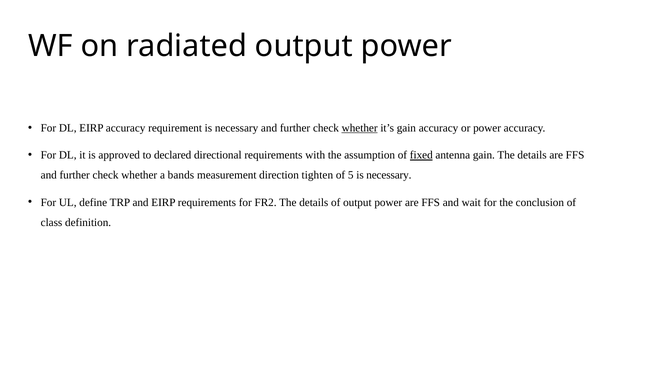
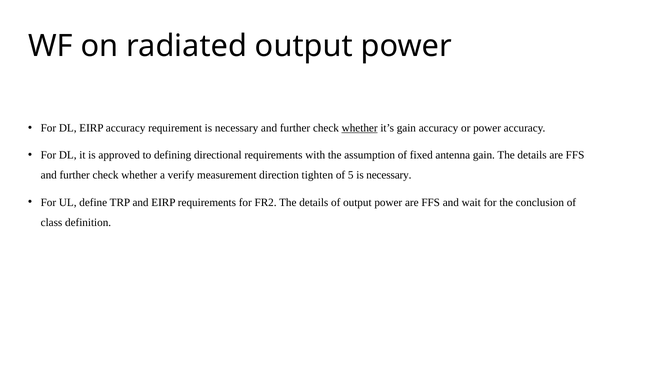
declared: declared -> defining (173, 155)
fixed underline: present -> none (421, 155)
bands: bands -> verify (181, 175)
